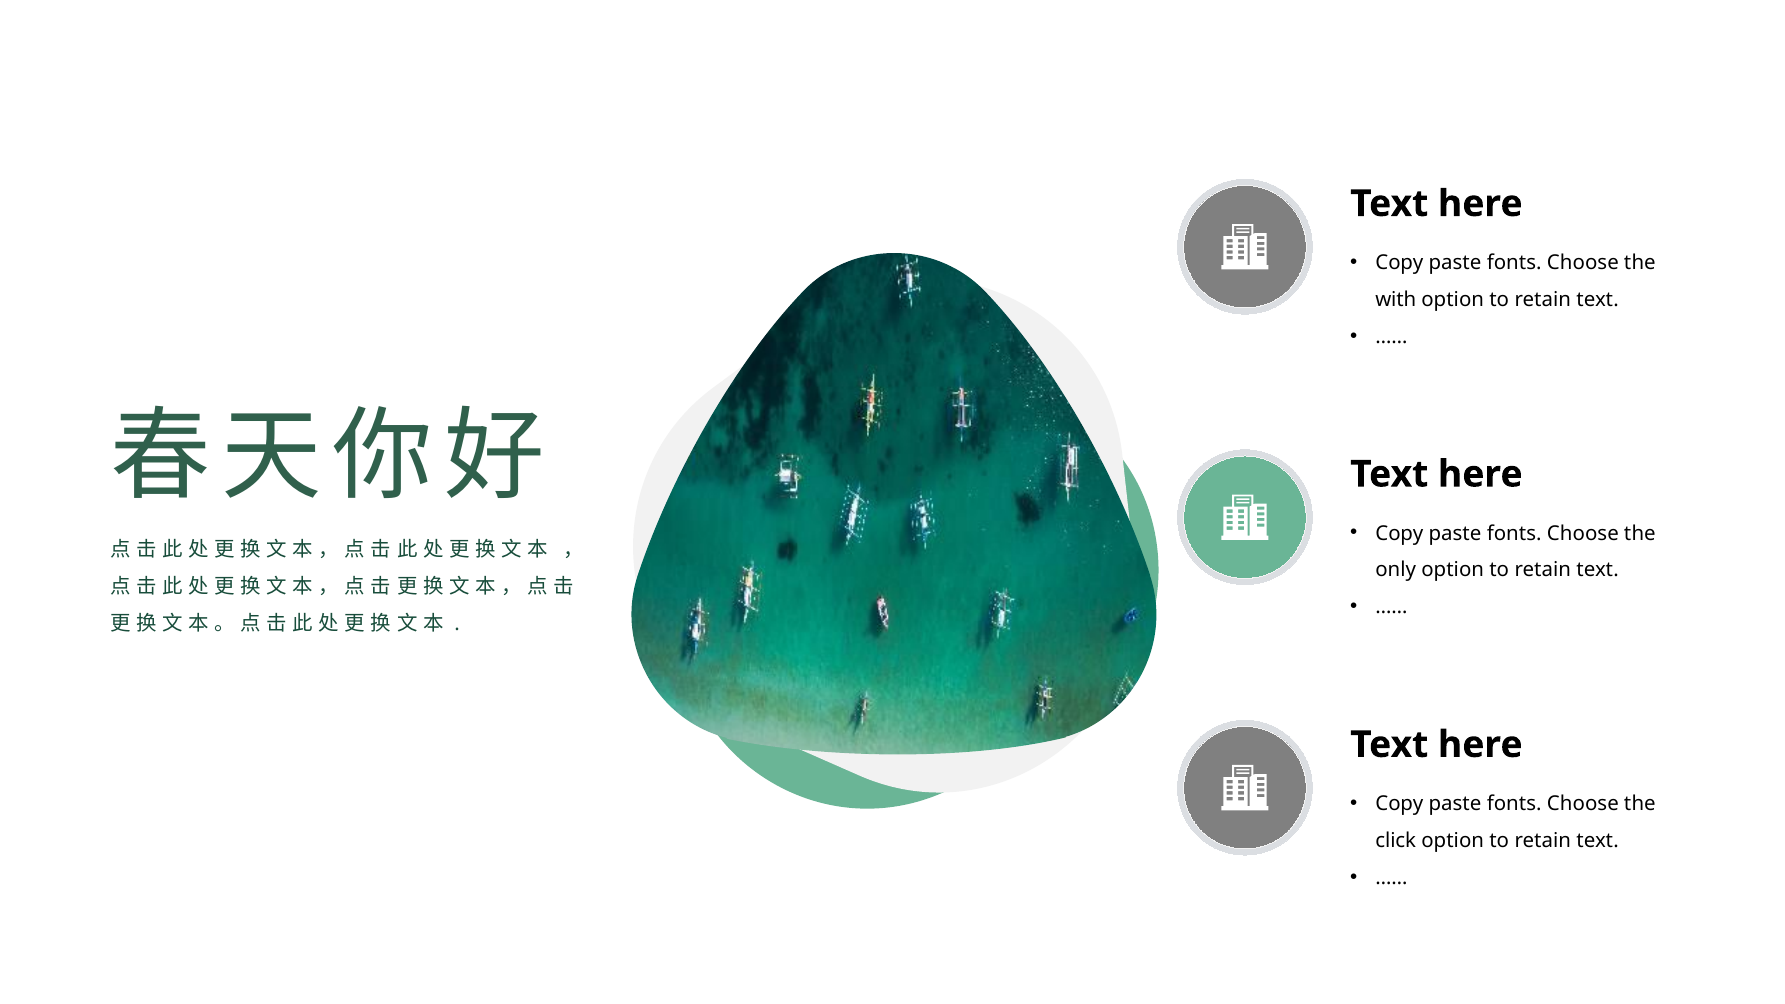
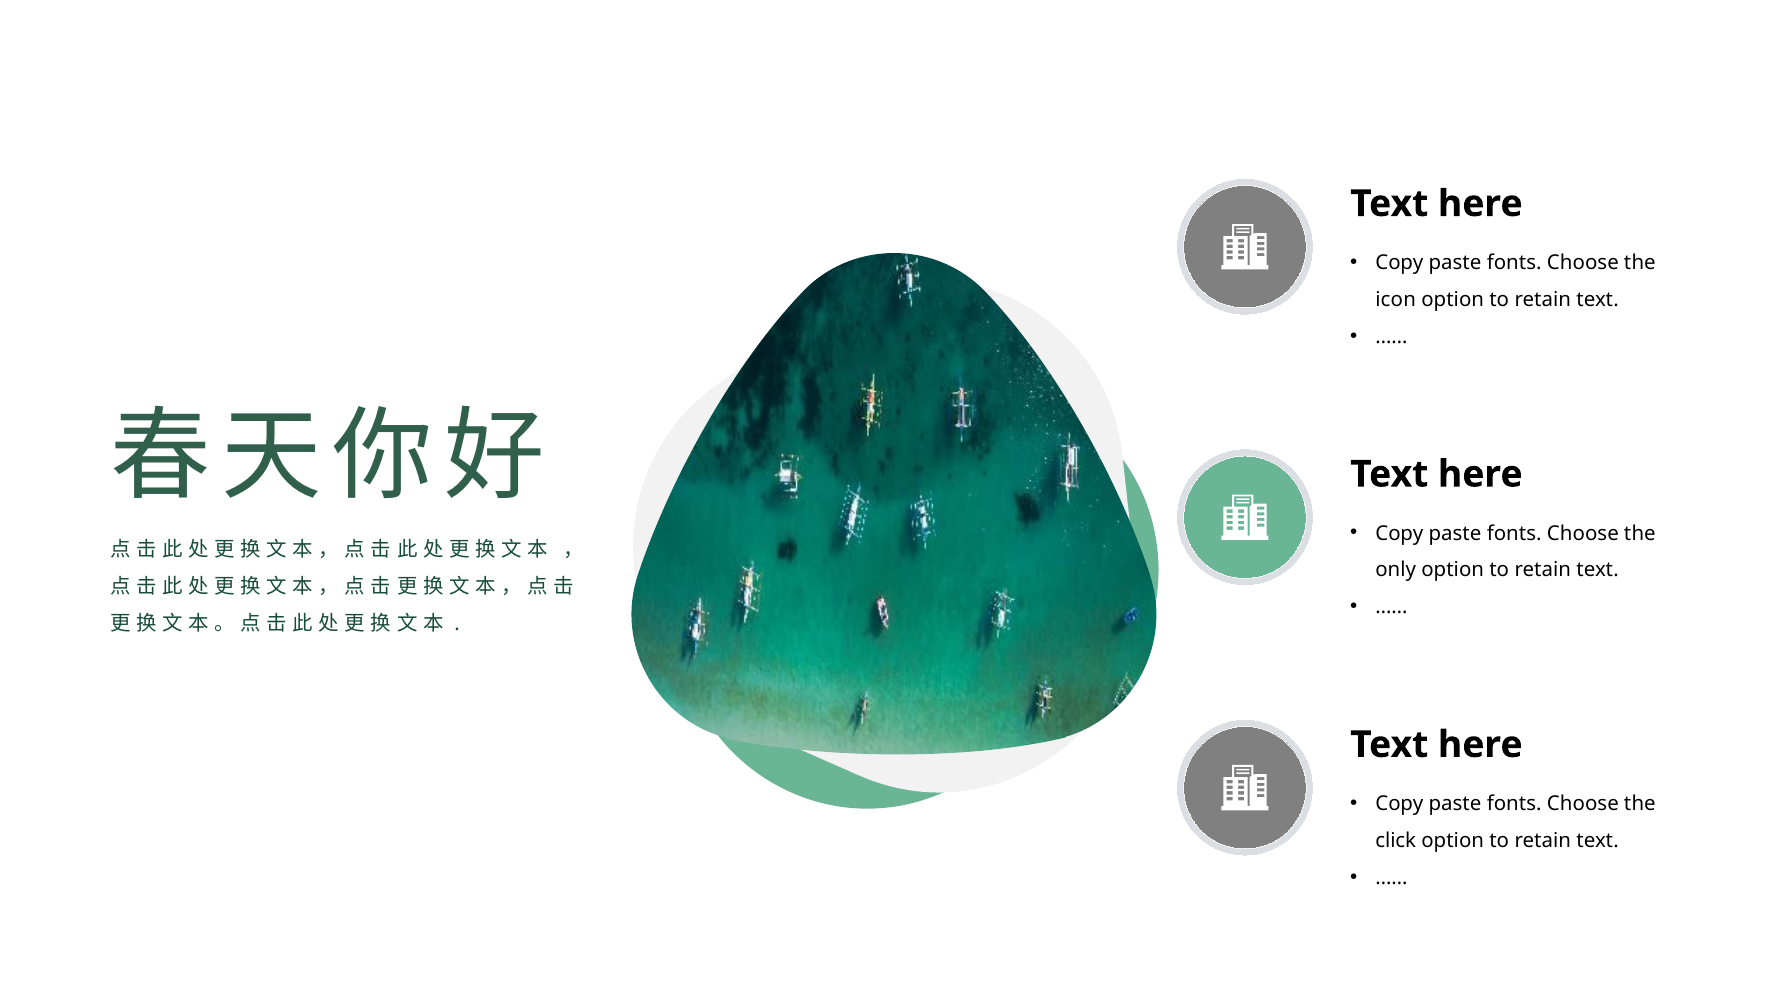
with: with -> icon (1396, 300)
